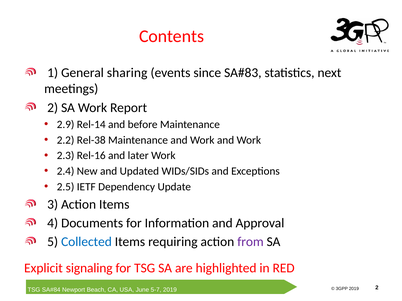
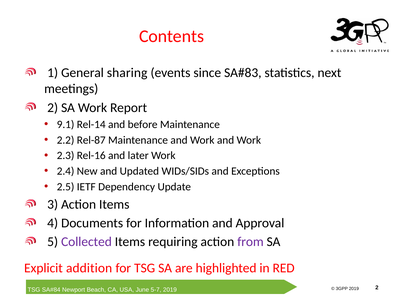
2.9: 2.9 -> 9.1 (66, 125)
Rel-38: Rel-38 -> Rel-87 (91, 140)
Collected colour: blue -> purple (86, 242)
signaling: signaling -> addition (89, 268)
